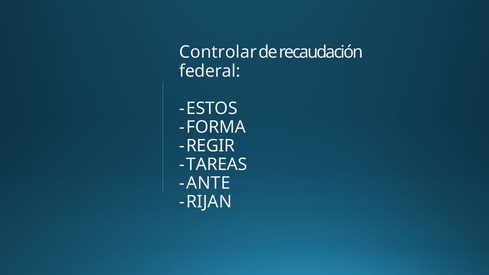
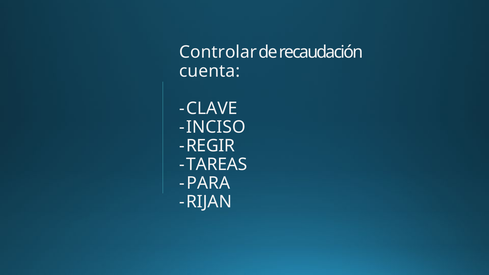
federal: federal -> cuenta (210, 71)
ESTOS: ESTOS -> CLAVE (212, 108)
FORMA: FORMA -> INCISO (216, 127)
ANTE: ANTE -> PARA (208, 183)
